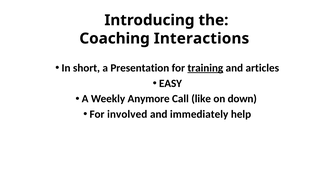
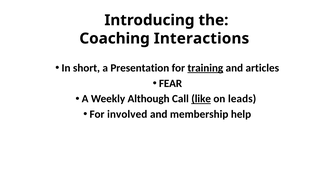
EASY: EASY -> FEAR (170, 83)
Anymore: Anymore -> Although (149, 99)
like underline: none -> present (201, 99)
down: down -> leads (242, 99)
immediately: immediately -> membership (199, 114)
